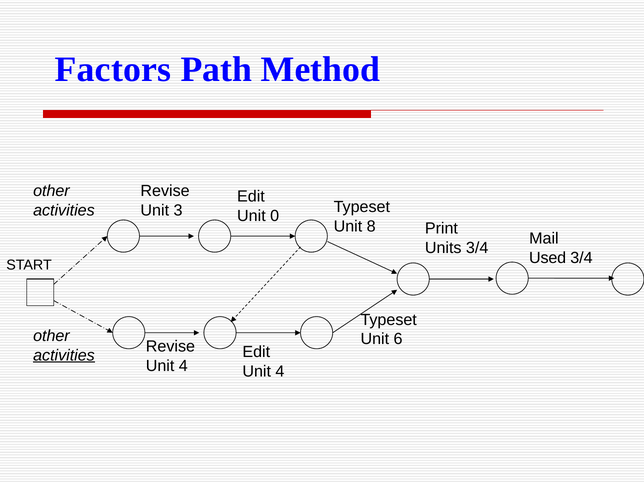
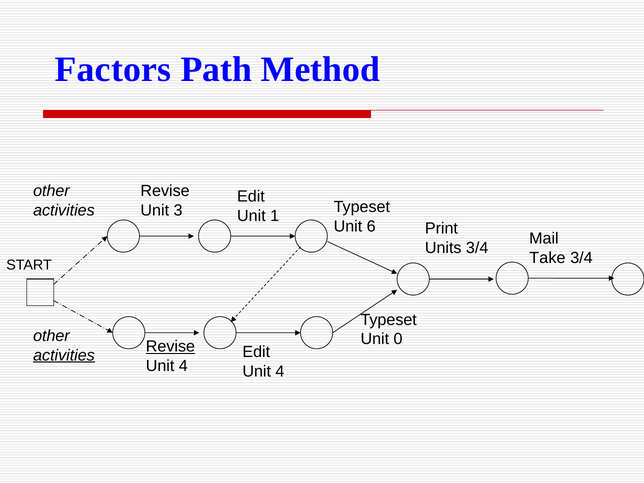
0: 0 -> 1 (275, 216)
8: 8 -> 6 (371, 226)
Used: Used -> Take (547, 258)
6: 6 -> 0 (398, 339)
Revise underline: none -> present (170, 347)
